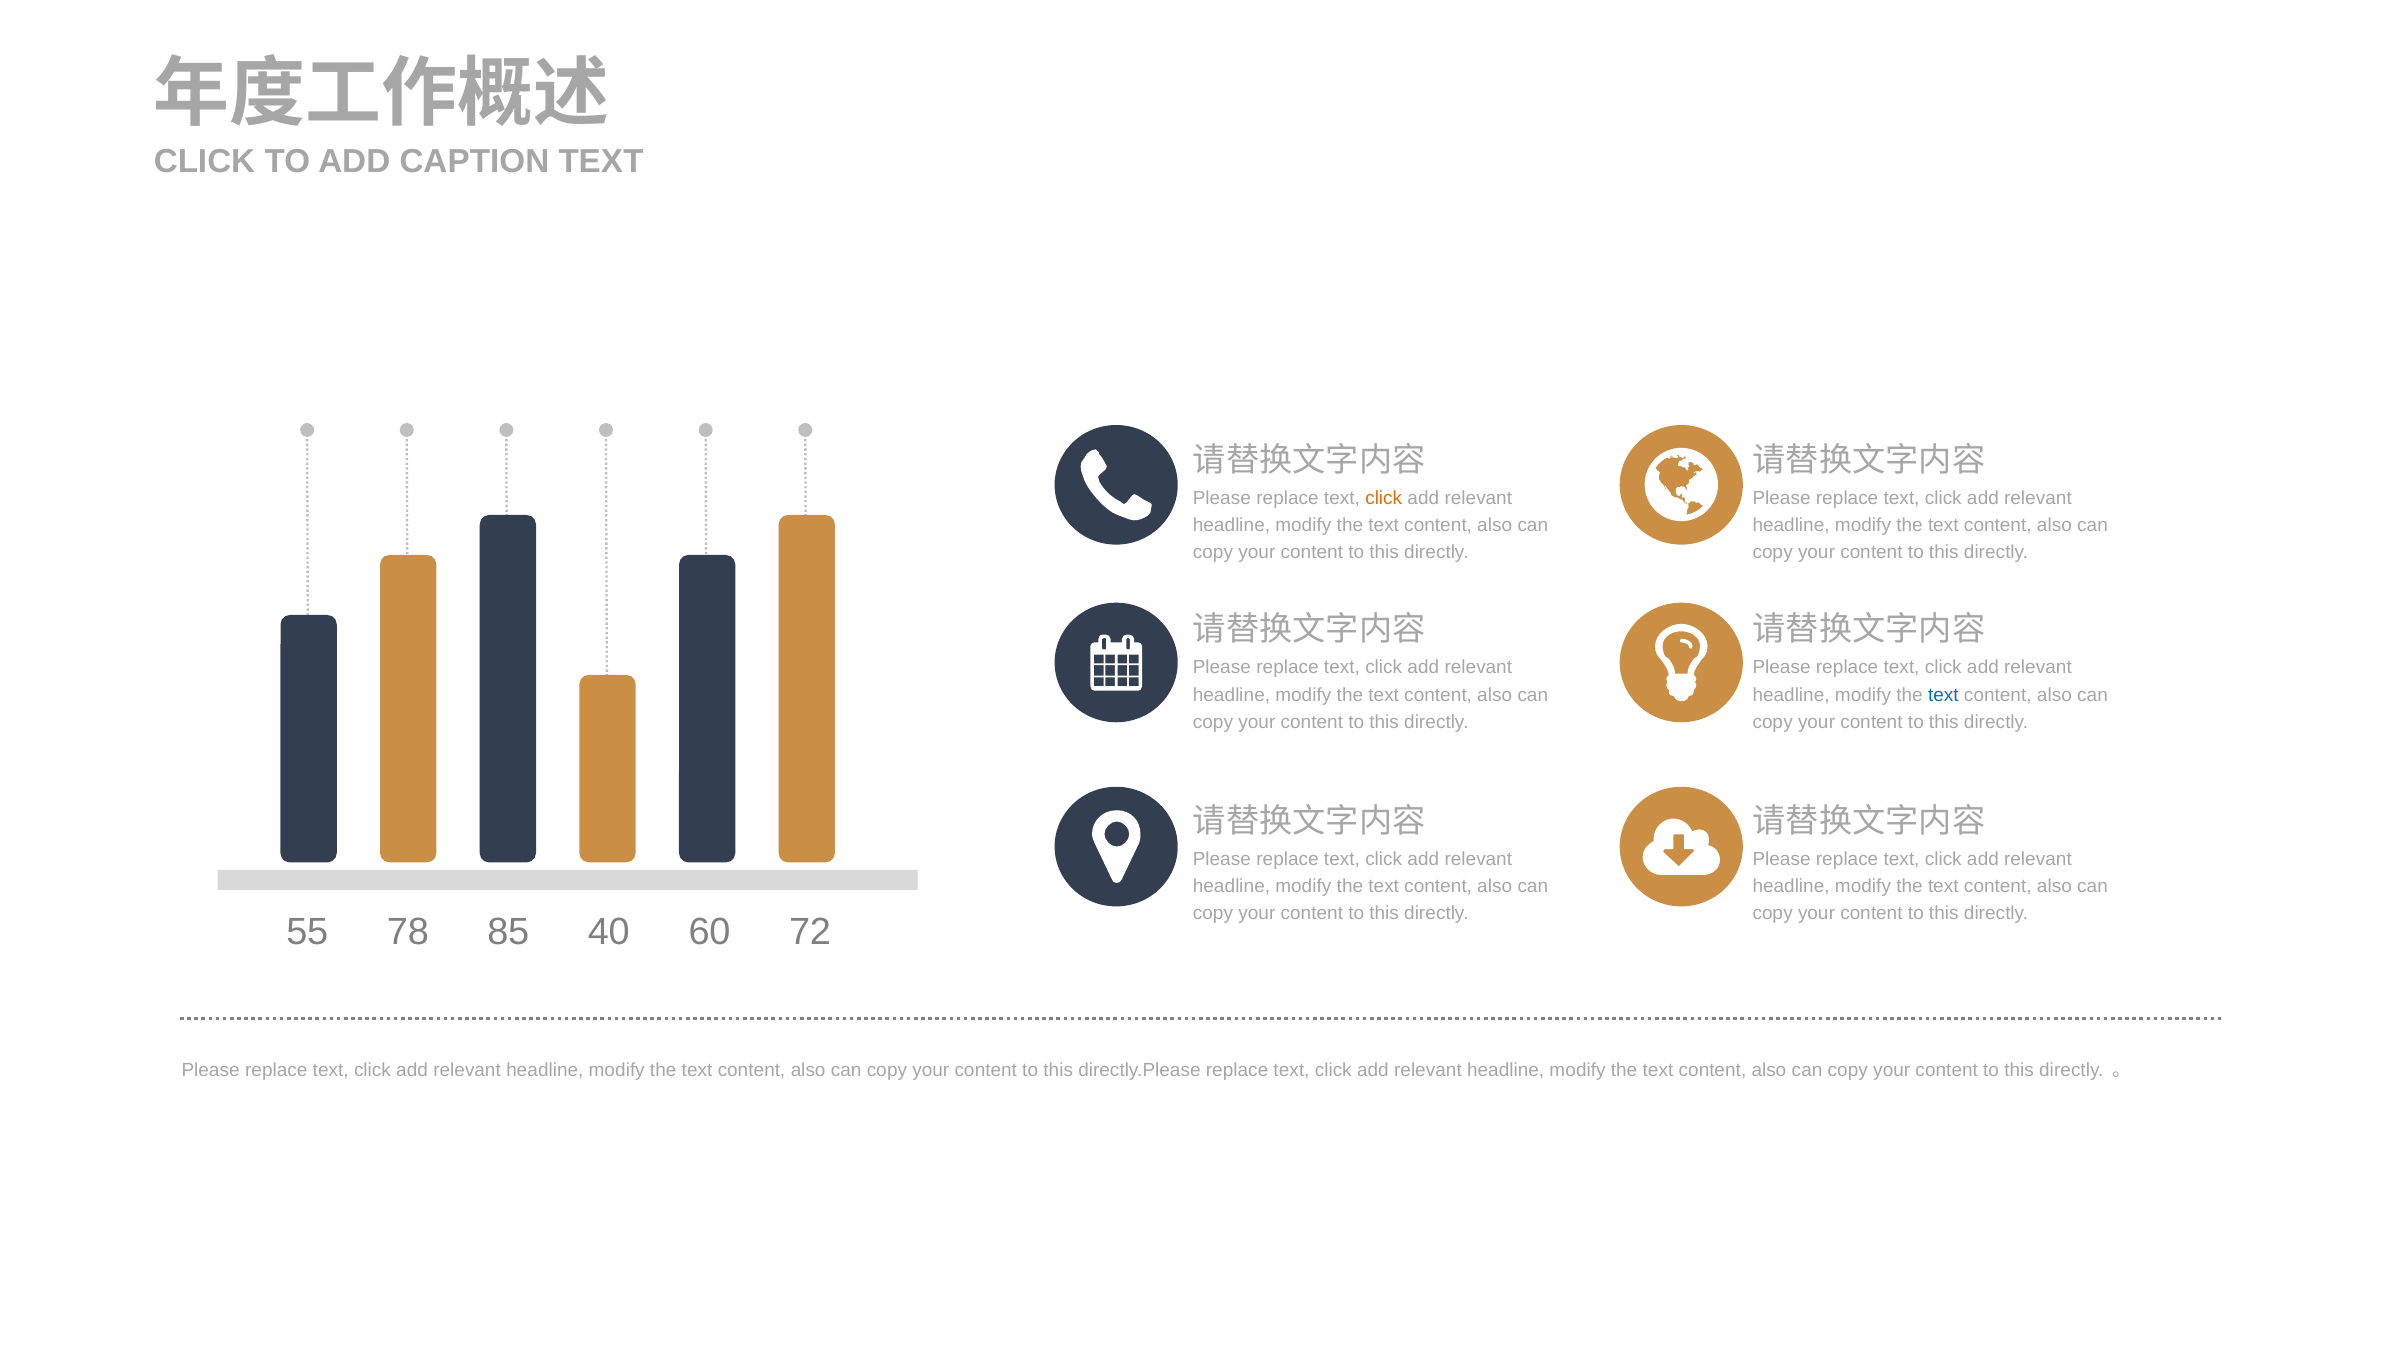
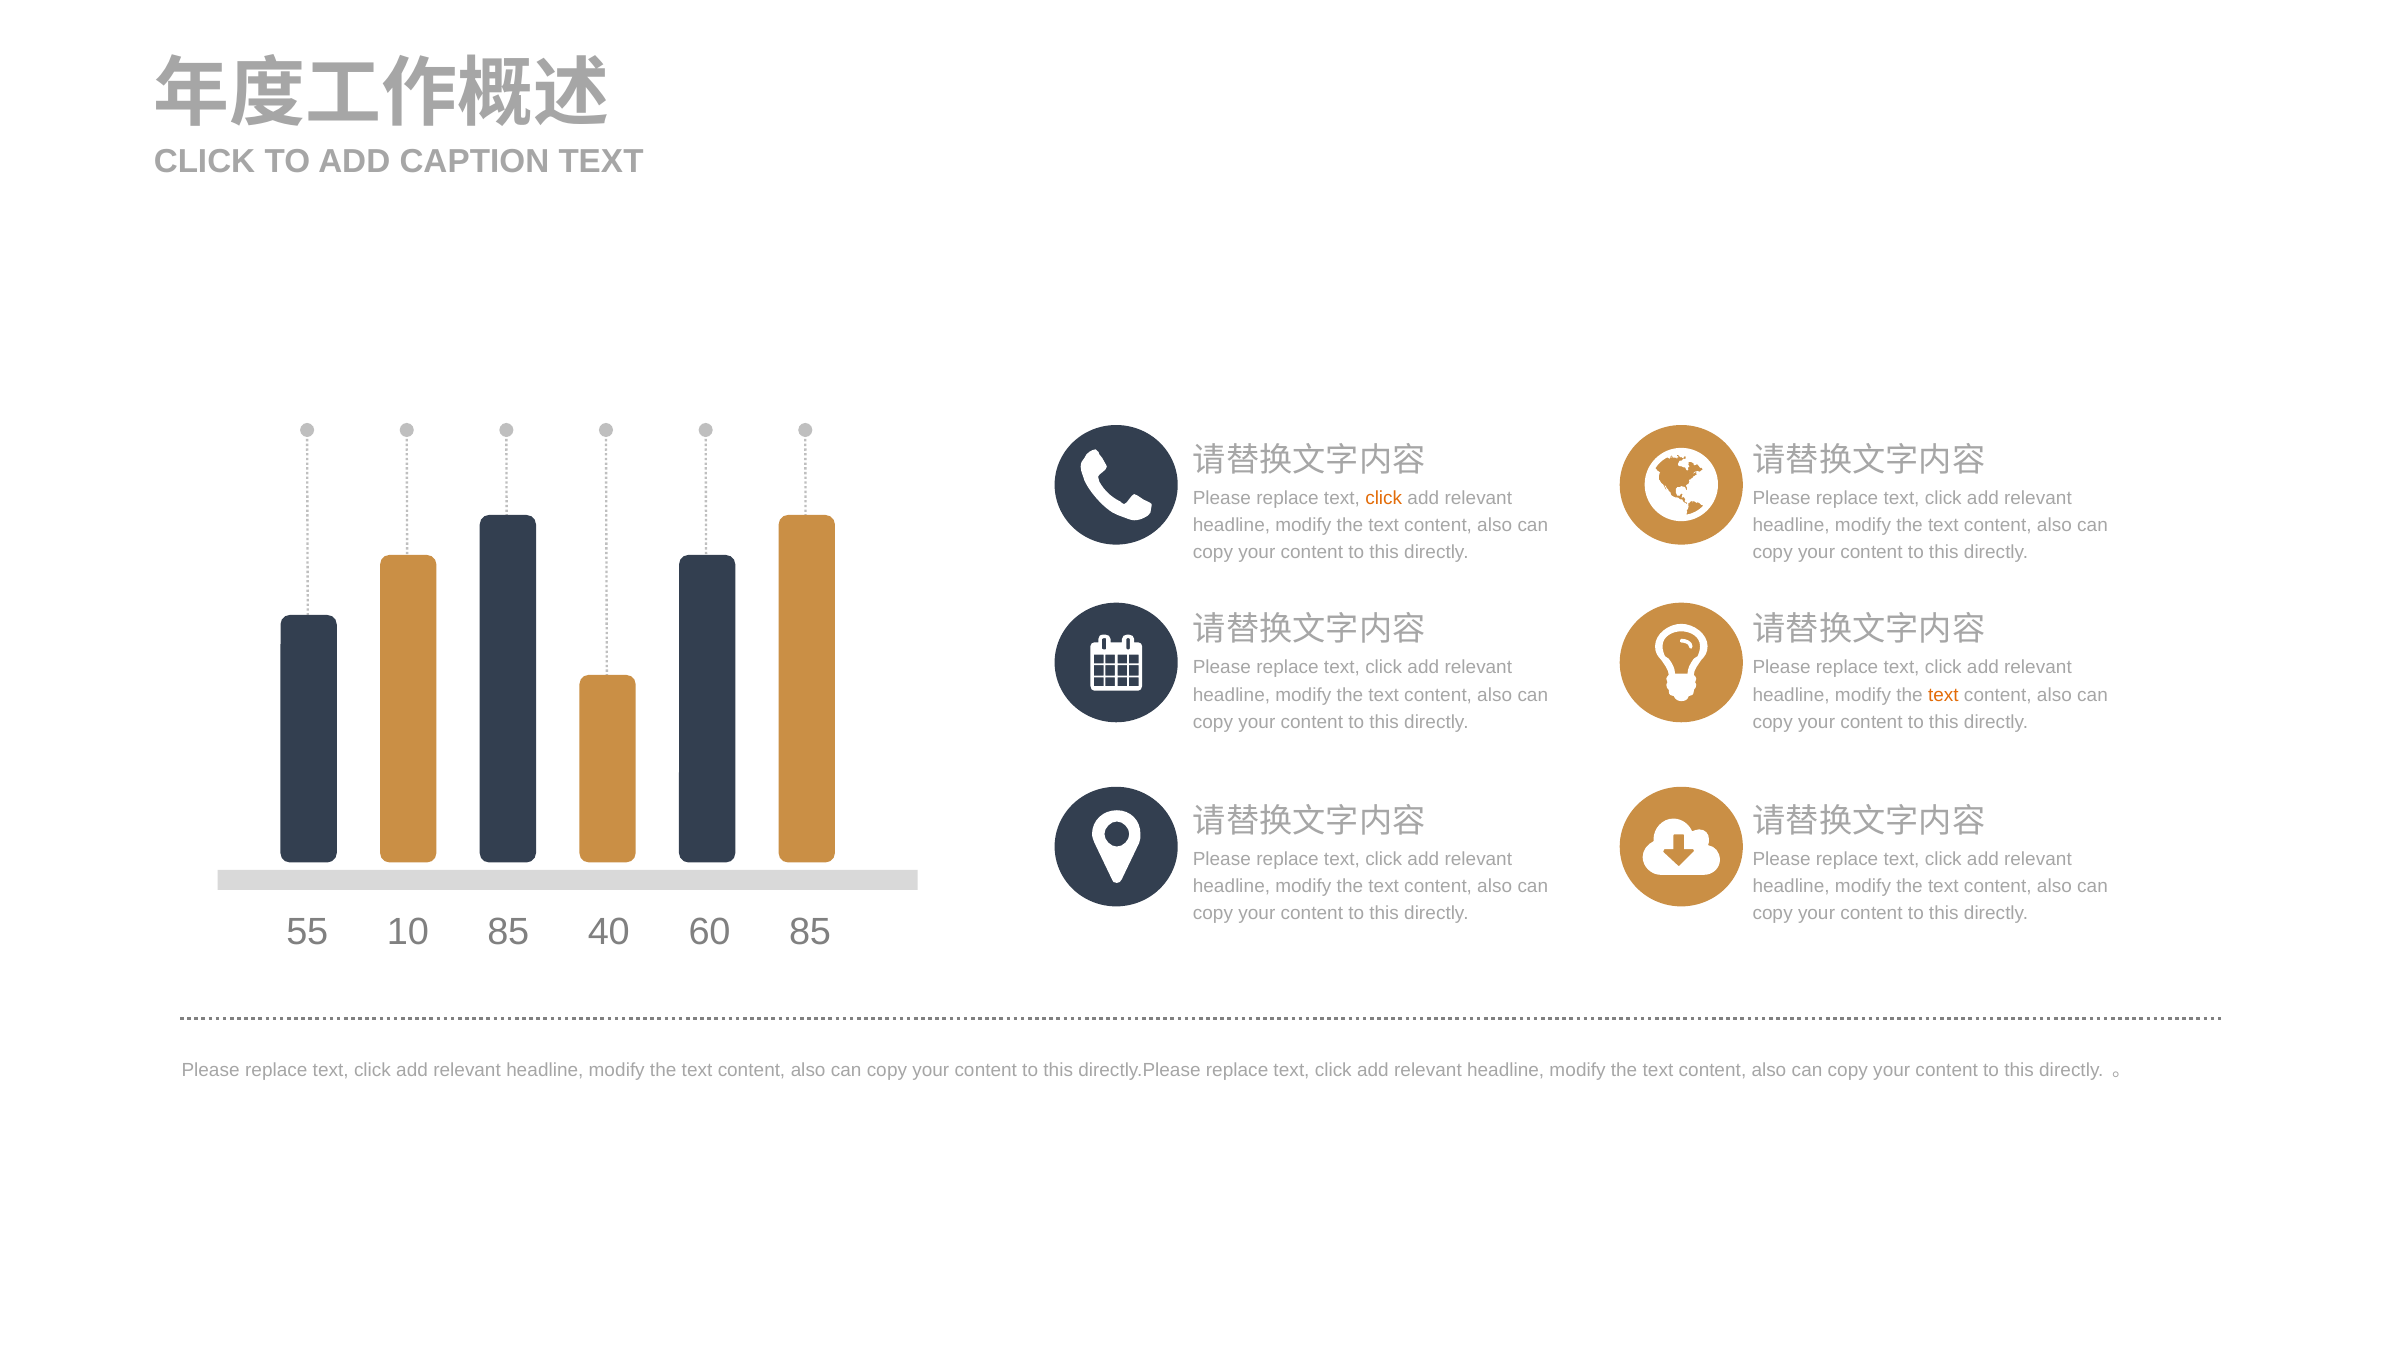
text colour: blue -> orange (1943, 695)
78: 78 -> 10 (408, 933)
60 72: 72 -> 85 (810, 933)
